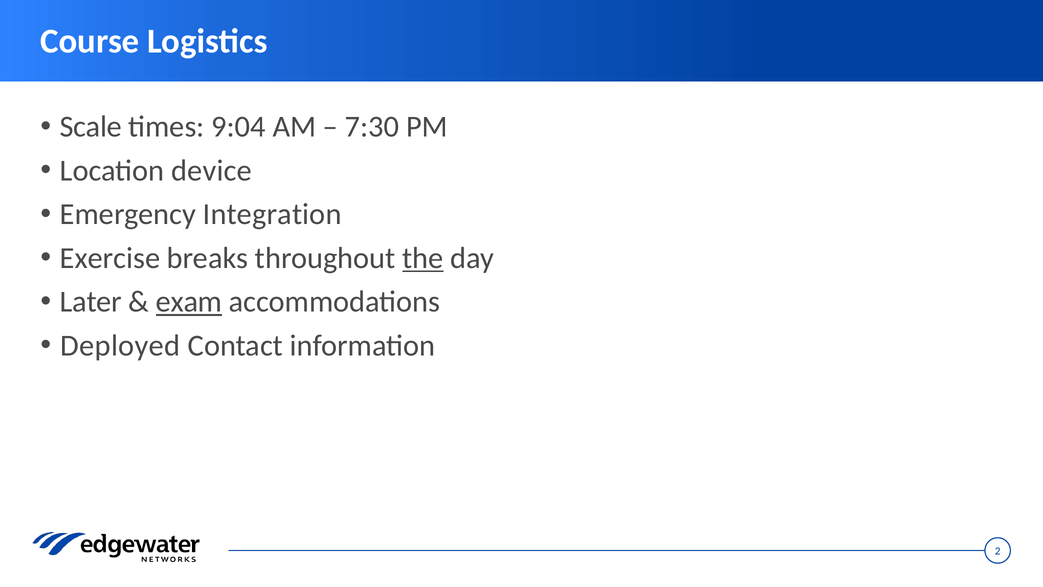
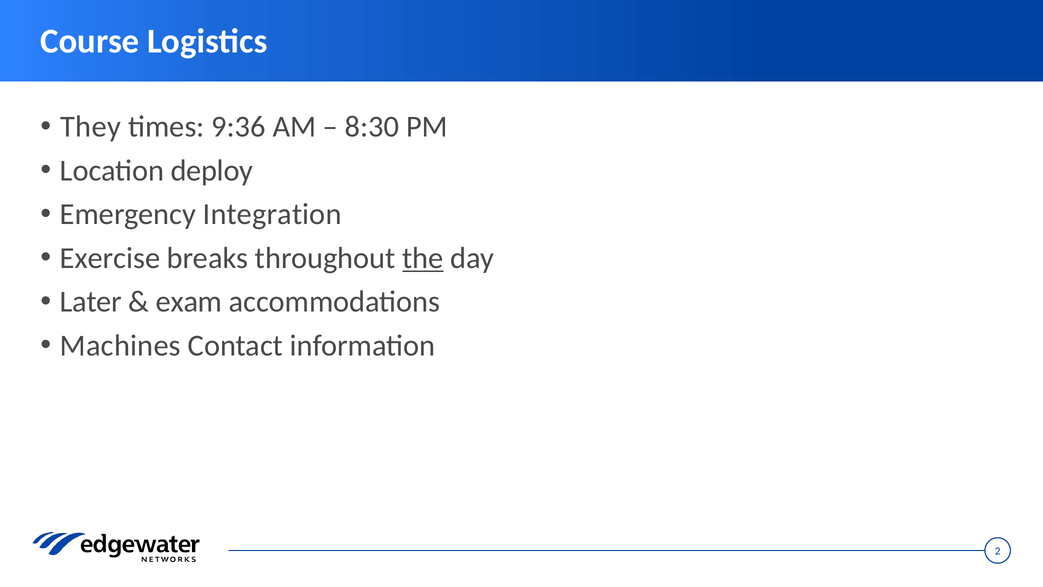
Scale: Scale -> They (91, 127)
9:04: 9:04 -> 9:36 (239, 127)
7:30: 7:30 -> 8:30 (372, 127)
device: device -> deploy (212, 170)
exam underline: present -> none (189, 302)
Deployed: Deployed -> Machines (120, 345)
